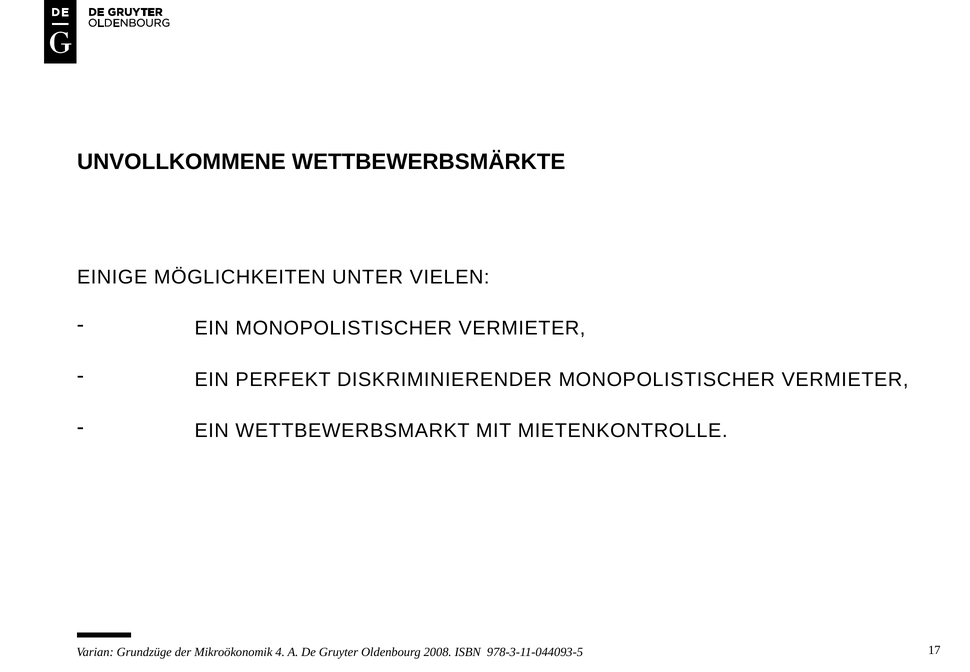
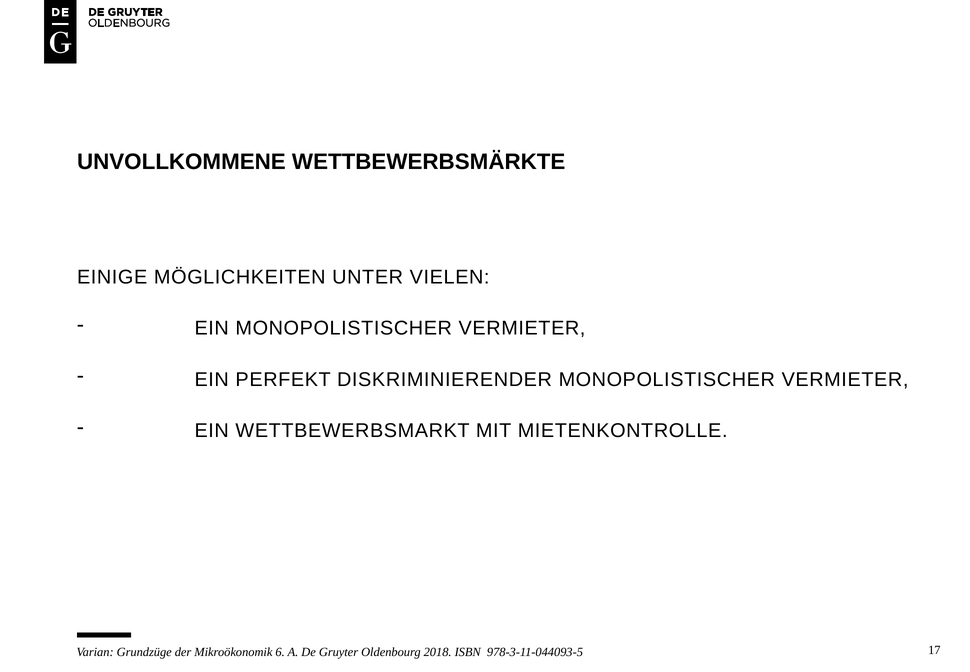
4: 4 -> 6 (280, 651)
2008: 2008 -> 2018 (438, 651)
